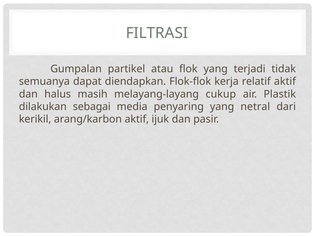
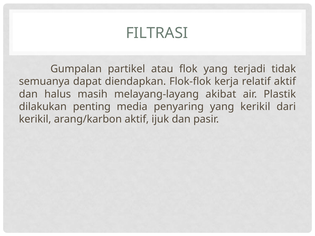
cukup: cukup -> akibat (221, 94)
sebagai: sebagai -> penting (92, 107)
yang netral: netral -> kerikil (255, 107)
